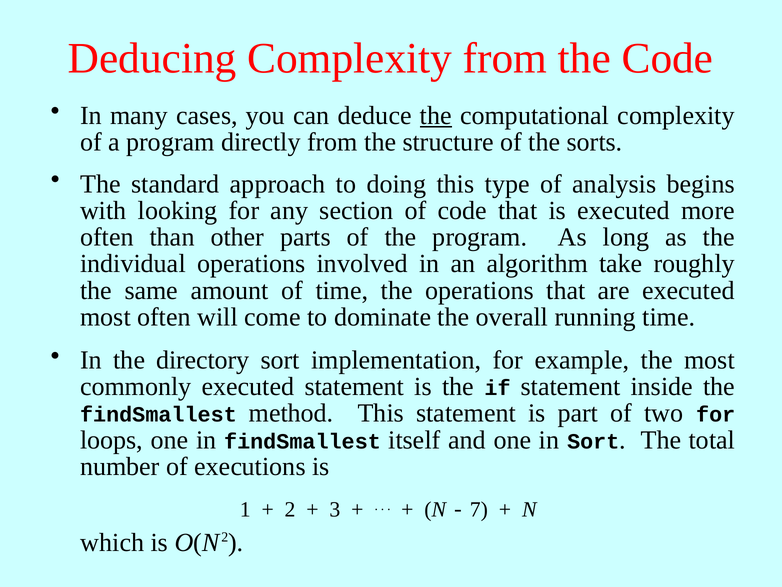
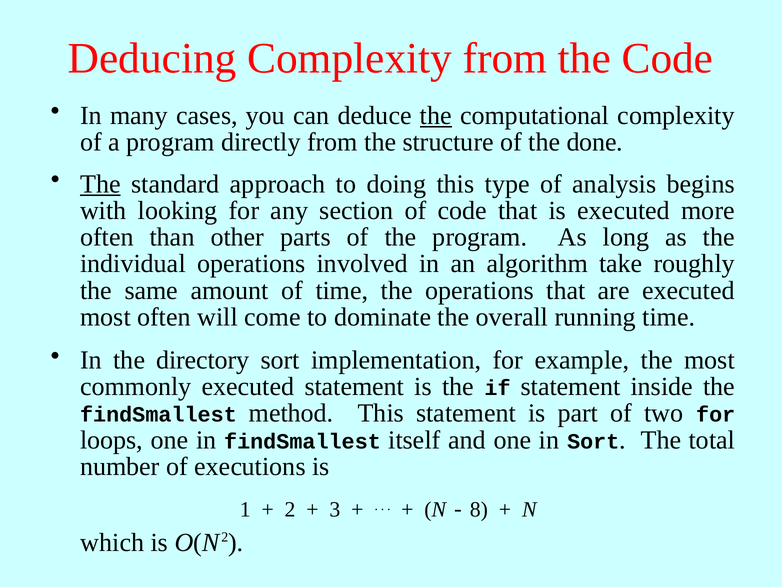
sorts: sorts -> done (595, 142)
The underline: none -> present (100, 184)
7: 7 -> 8 (479, 509)
